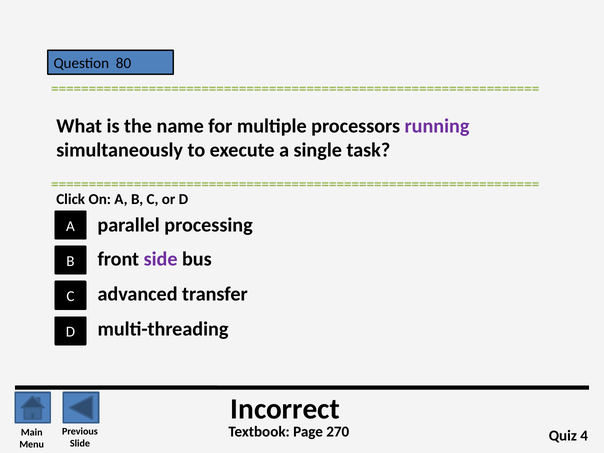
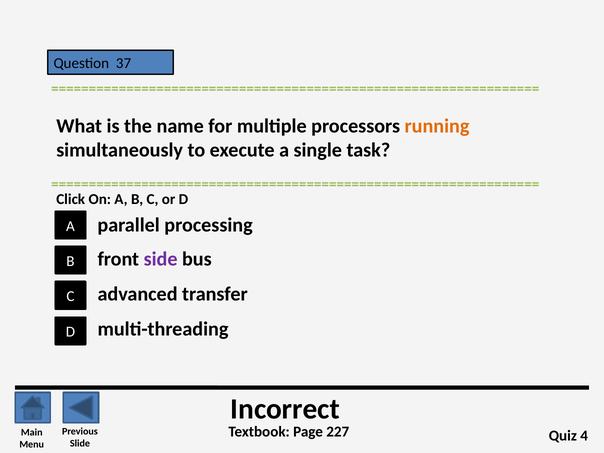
80: 80 -> 37 (124, 63)
running colour: purple -> orange (437, 126)
270: 270 -> 227 (338, 432)
